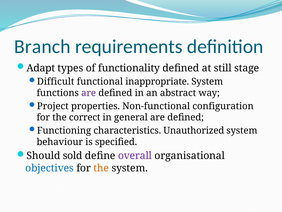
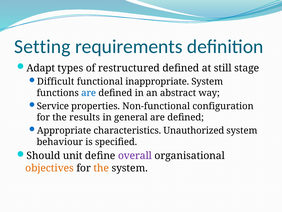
Branch: Branch -> Setting (42, 47)
functionality: functionality -> restructured (129, 68)
are colour: purple -> blue (89, 93)
Project: Project -> Service (53, 106)
correct: correct -> results (85, 117)
Functioning: Functioning -> Appropriate (64, 130)
sold: sold -> unit (73, 155)
objectives colour: blue -> orange (50, 168)
